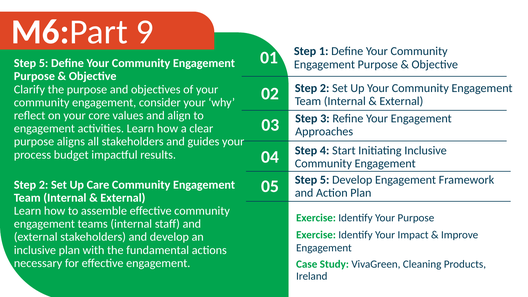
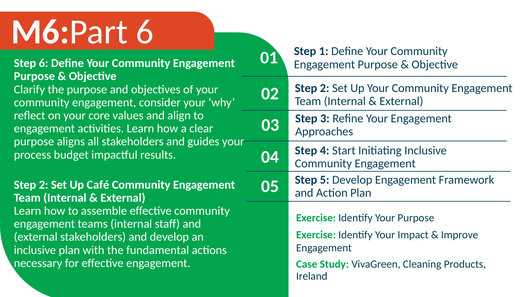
M6:Part 9: 9 -> 6 (145, 32)
5: 5 -> 6 (44, 63)
Care: Care -> Café (98, 185)
